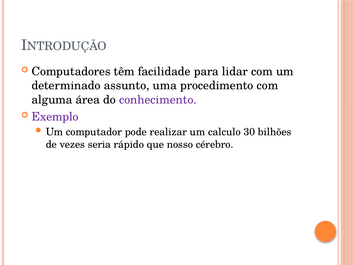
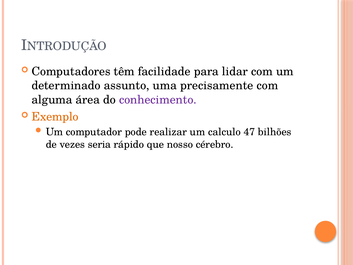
procedimento: procedimento -> precisamente (217, 86)
Exemplo colour: purple -> orange (55, 117)
30: 30 -> 47 (249, 132)
